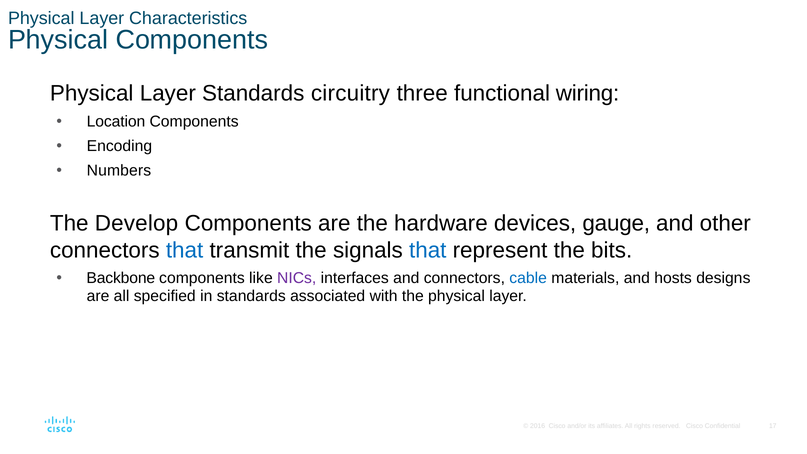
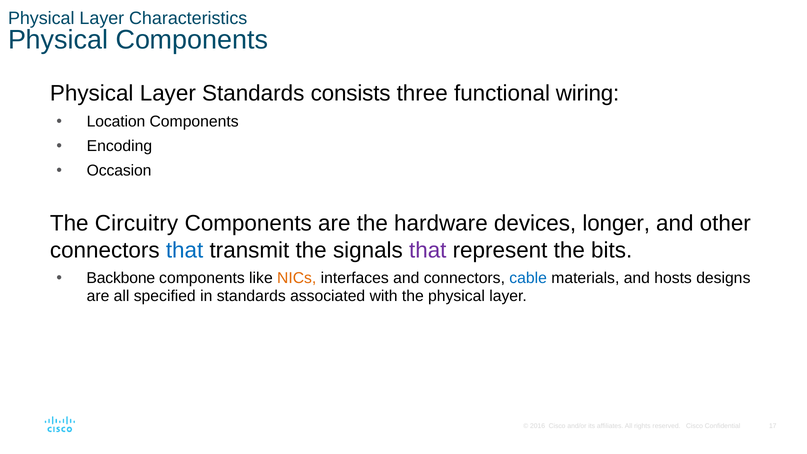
circuitry: circuitry -> consists (351, 94)
Numbers: Numbers -> Occasion (119, 171)
Develop: Develop -> Circuitry (137, 223)
gauge: gauge -> longer (616, 223)
that colour: blue -> purple (428, 250)
NICs colour: purple -> orange (297, 278)
